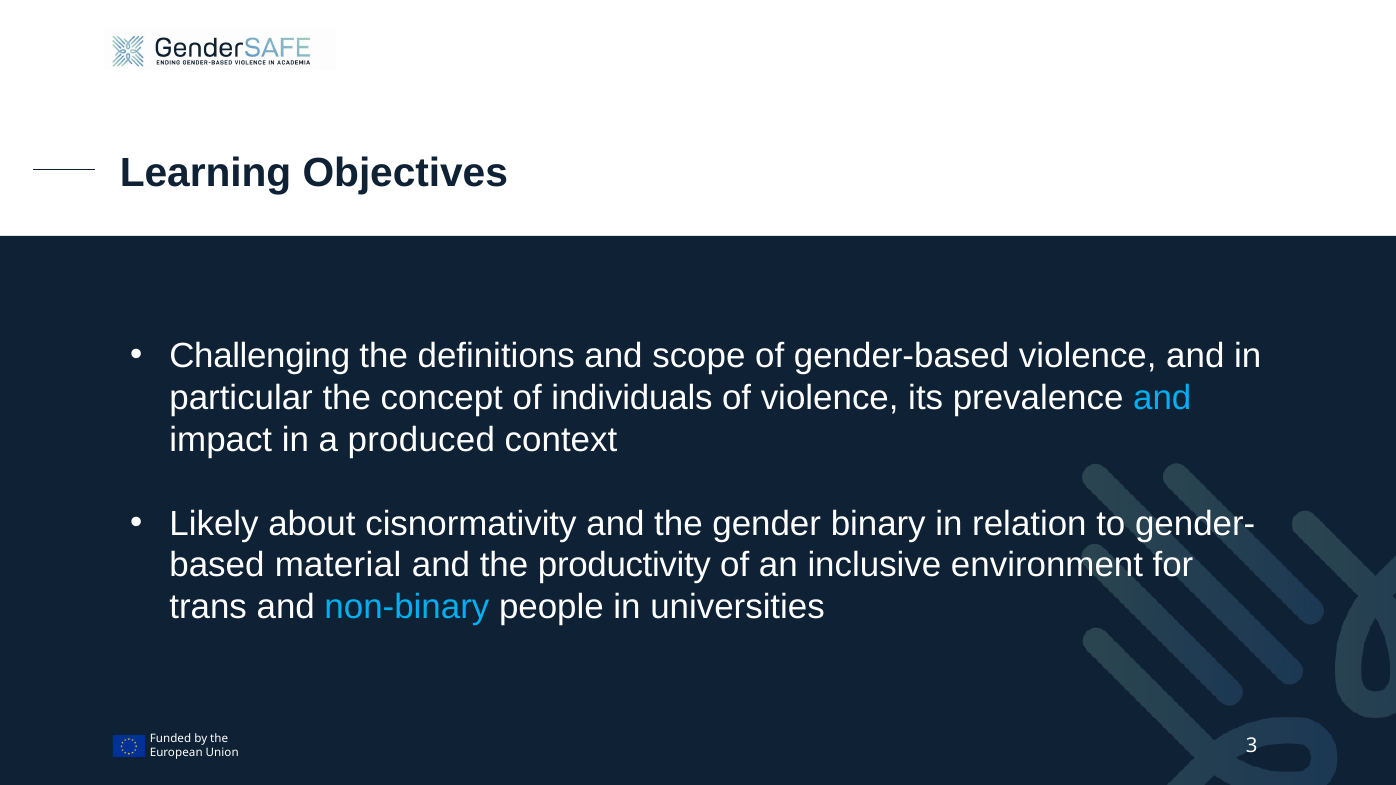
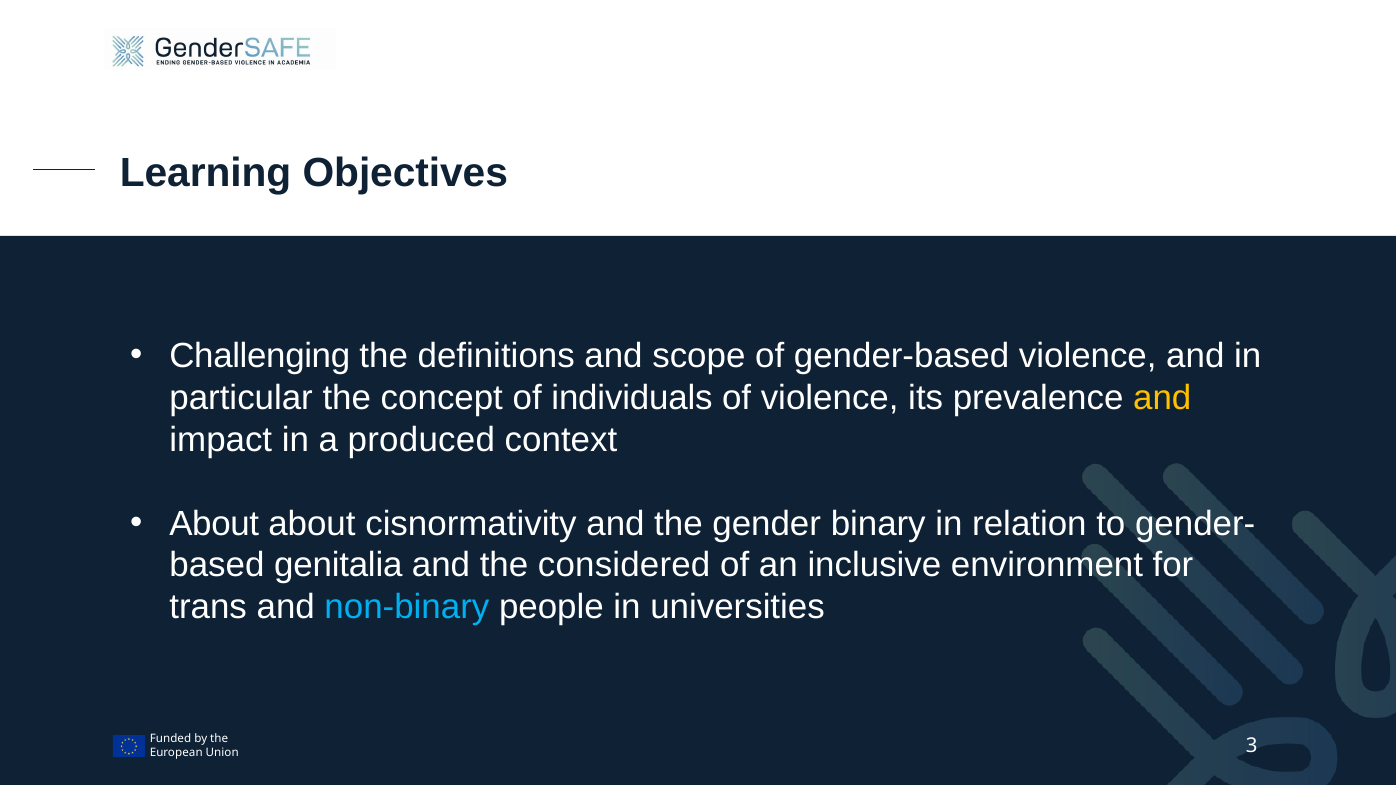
and colour: light blue -> yellow (1162, 398)
Likely: Likely -> About (214, 524)
material: material -> genitalia (338, 566)
productivity: productivity -> considered (624, 566)
